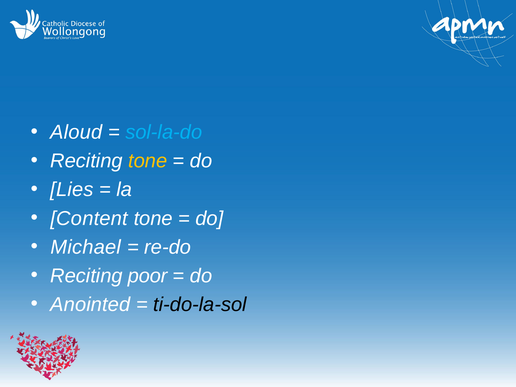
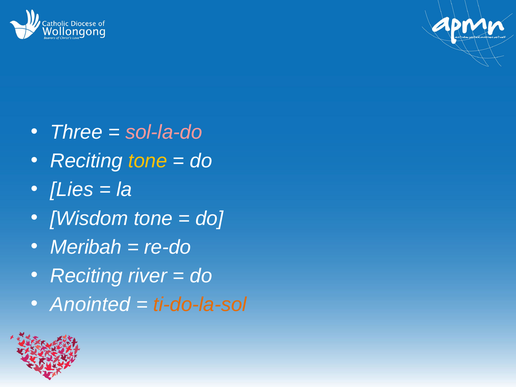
Aloud: Aloud -> Three (76, 132)
sol-la-do colour: light blue -> pink (164, 132)
Content: Content -> Wisdom (89, 218)
Michael: Michael -> Meribah (86, 247)
poor: poor -> river (148, 276)
ti-do-la-sol colour: black -> orange (200, 304)
